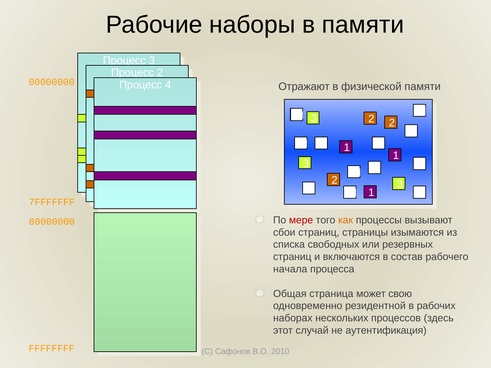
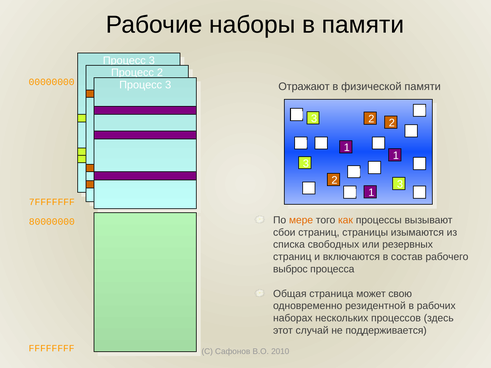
4: 4 -> 3 (168, 85)
мере colour: red -> orange (301, 220)
начала: начала -> выброс (290, 269)
аутентификация: аутентификация -> поддерживается (386, 331)
